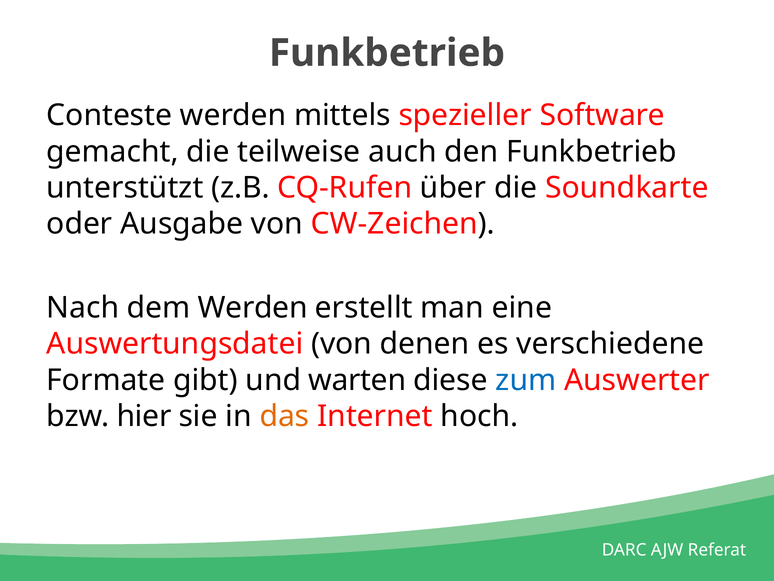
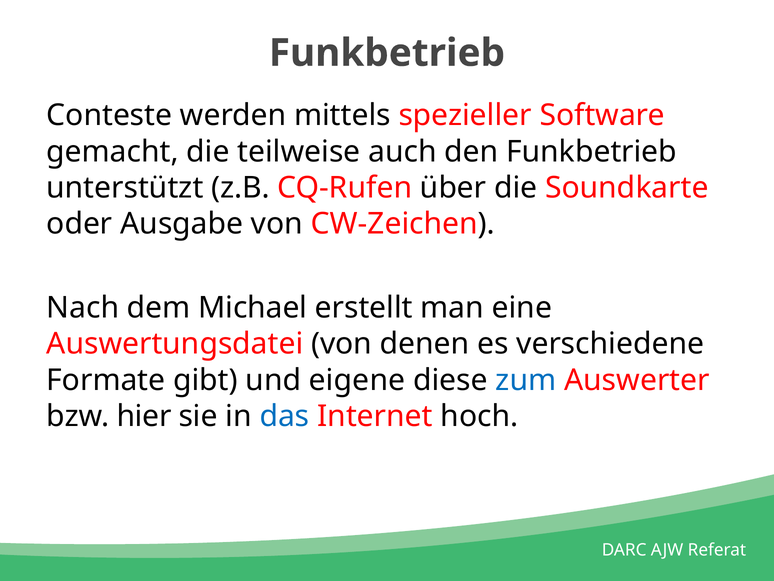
dem Werden: Werden -> Michael (253, 308)
warten: warten -> eigene (357, 380)
das colour: orange -> blue (285, 416)
